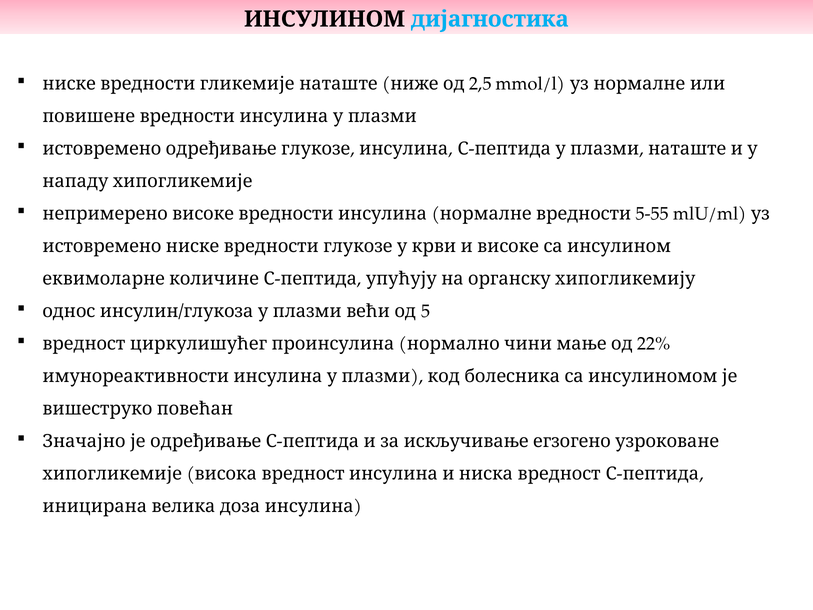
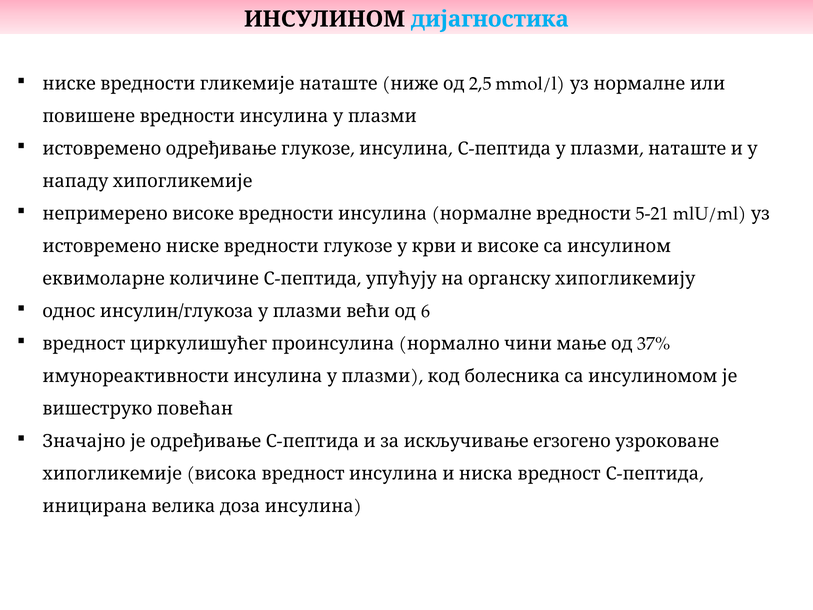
5-55: 5-55 -> 5-21 (652, 214)
5: 5 -> 6 (426, 311)
22%: 22% -> 37% (654, 344)
